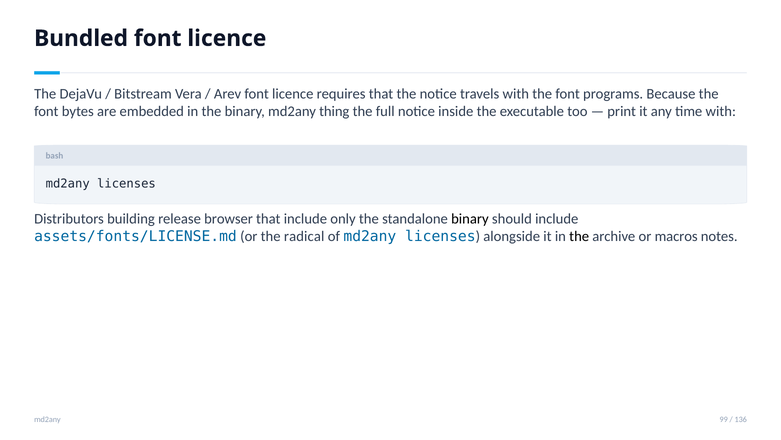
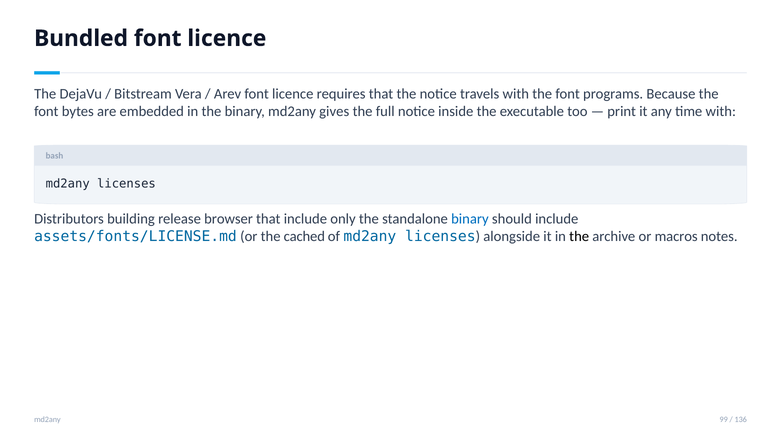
thing: thing -> gives (334, 111)
binary colour: black -> blue (470, 219)
radical: radical -> cached (304, 236)
